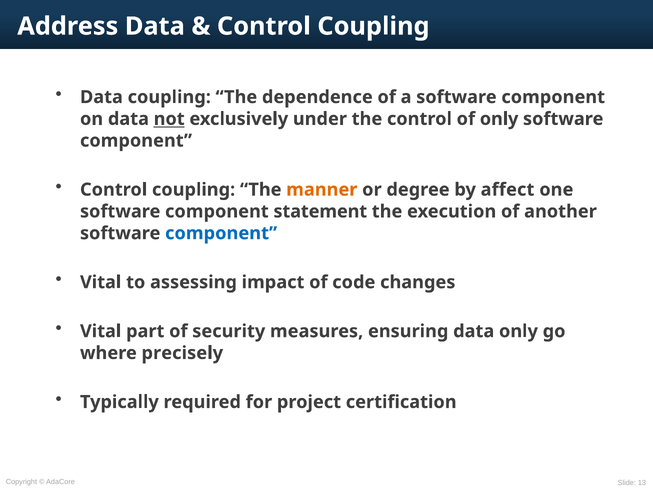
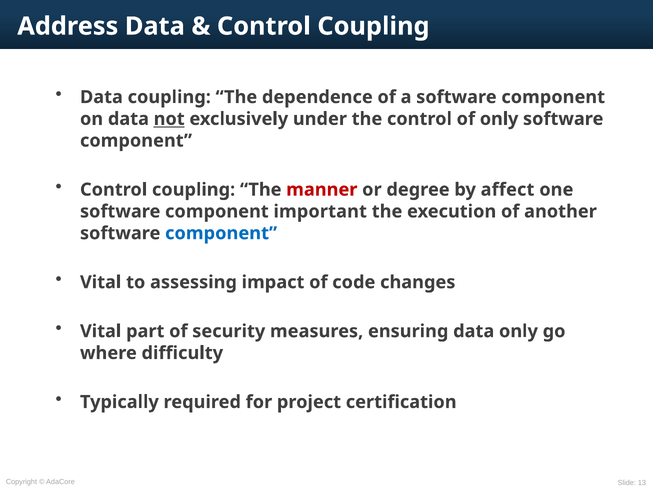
manner colour: orange -> red (322, 190)
statement: statement -> important (320, 211)
precisely: precisely -> difficulty (182, 353)
